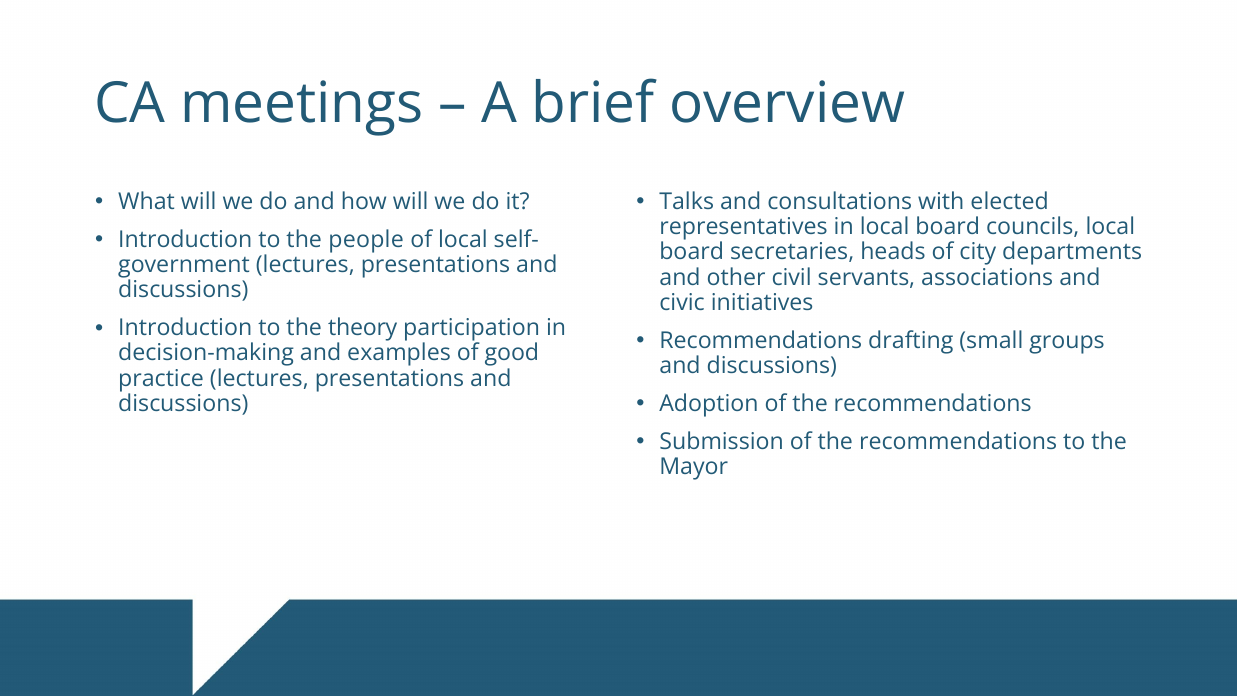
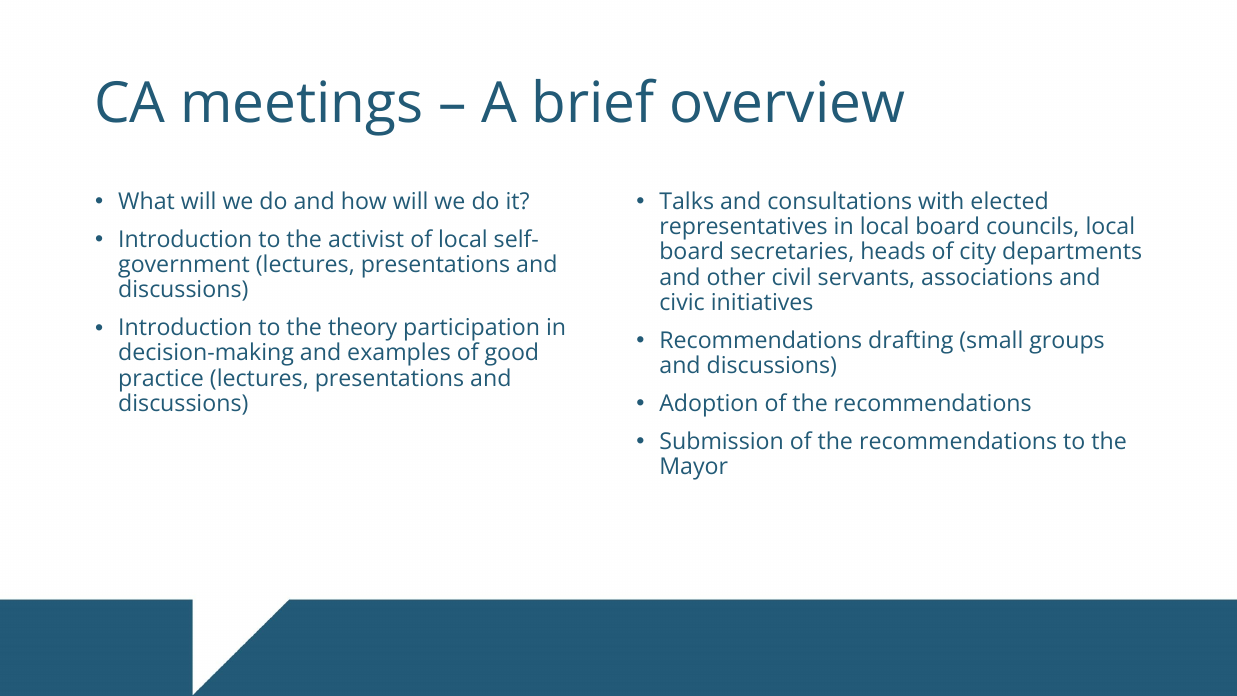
people: people -> activist (366, 240)
